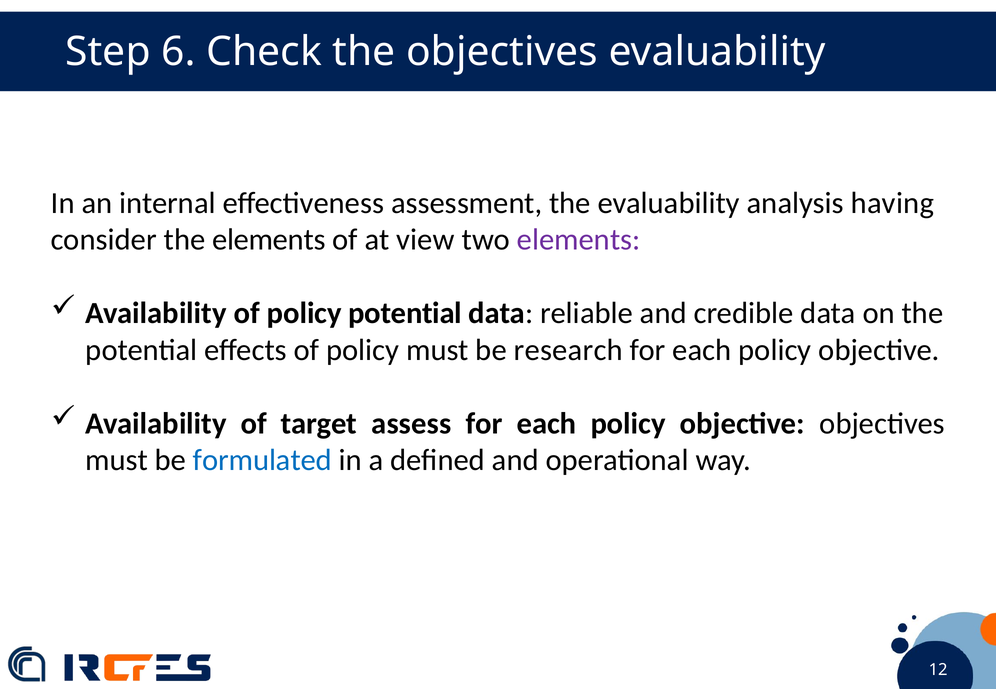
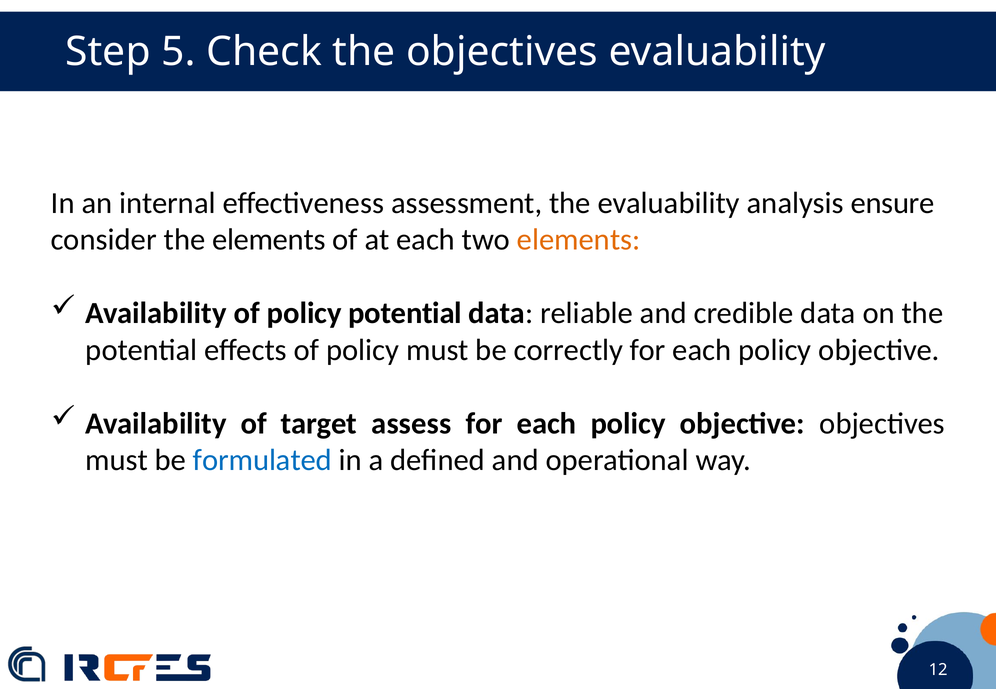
6: 6 -> 5 (179, 52)
having: having -> ensure (893, 203)
at view: view -> each (426, 240)
elements colour: purple -> orange (579, 240)
research: research -> correctly (568, 350)
